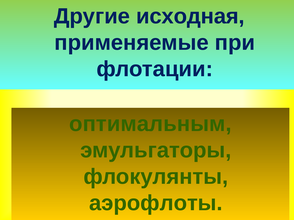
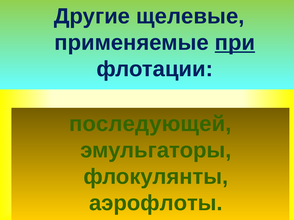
исходная: исходная -> щелевые (190, 16)
при underline: none -> present (235, 43)
оптимальным: оптимальным -> последующей (150, 124)
